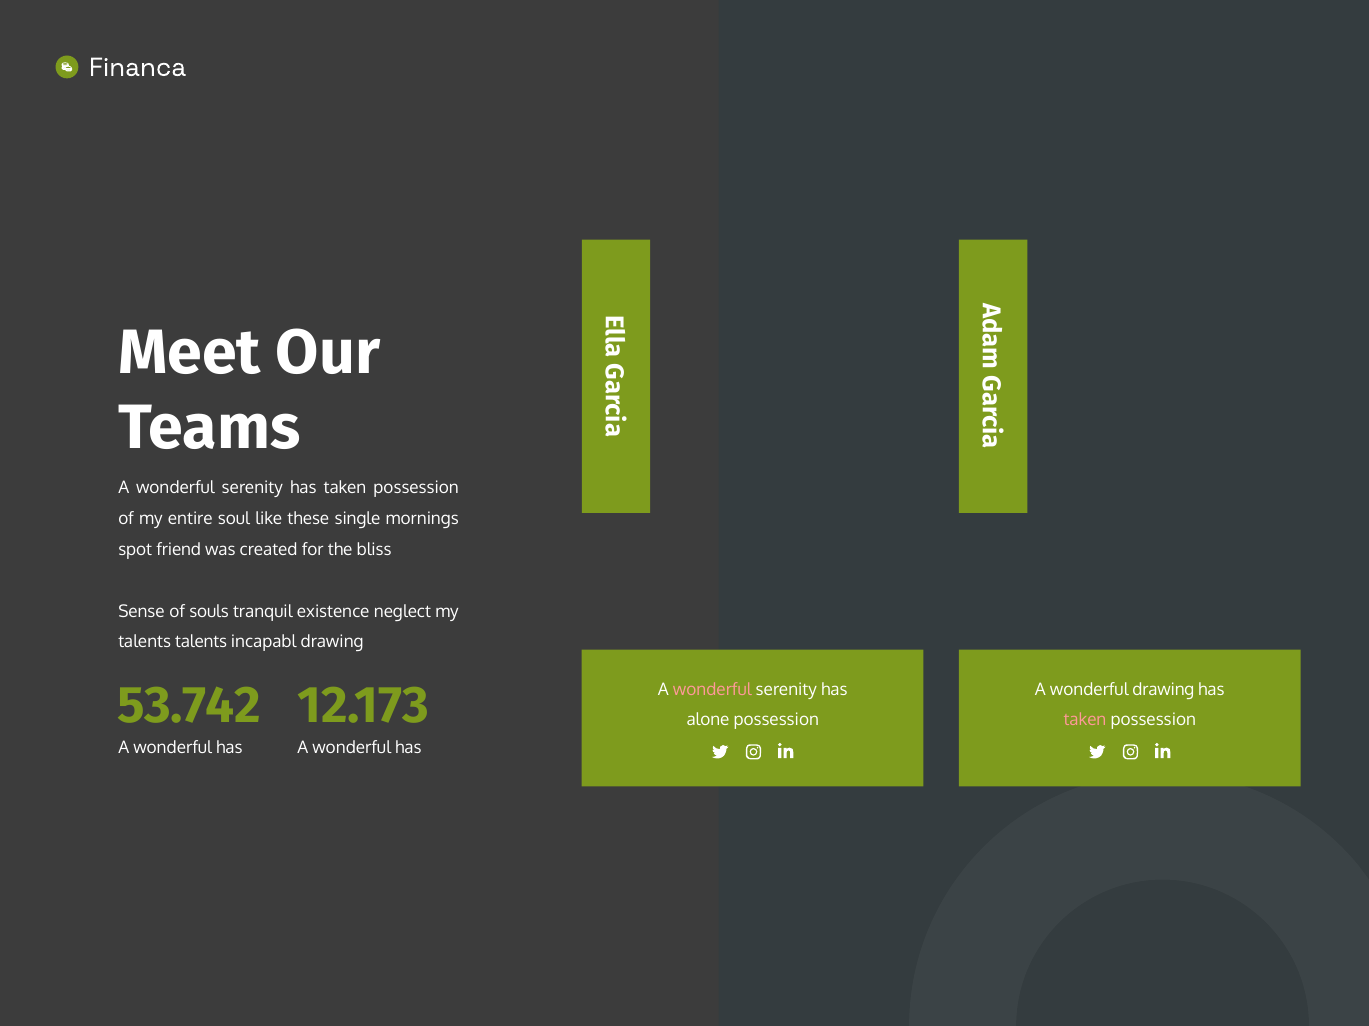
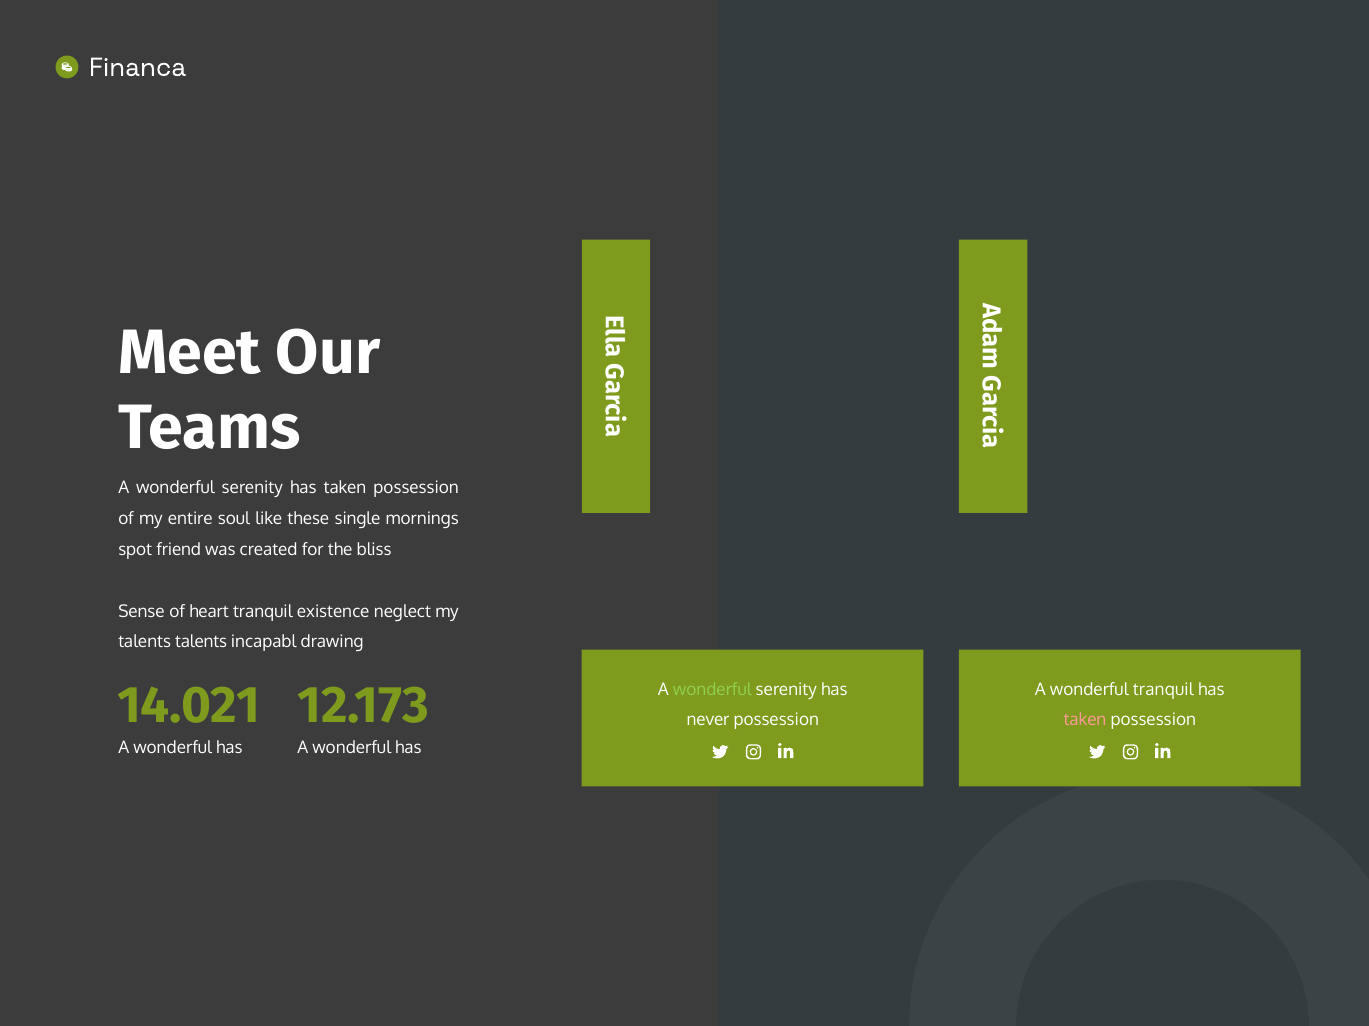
souls: souls -> heart (209, 612)
wonderful colour: pink -> light green (712, 690)
wonderful drawing: drawing -> tranquil (1163, 690)
53.742: 53.742 -> 14.021 (189, 706)
alone: alone -> never (708, 721)
